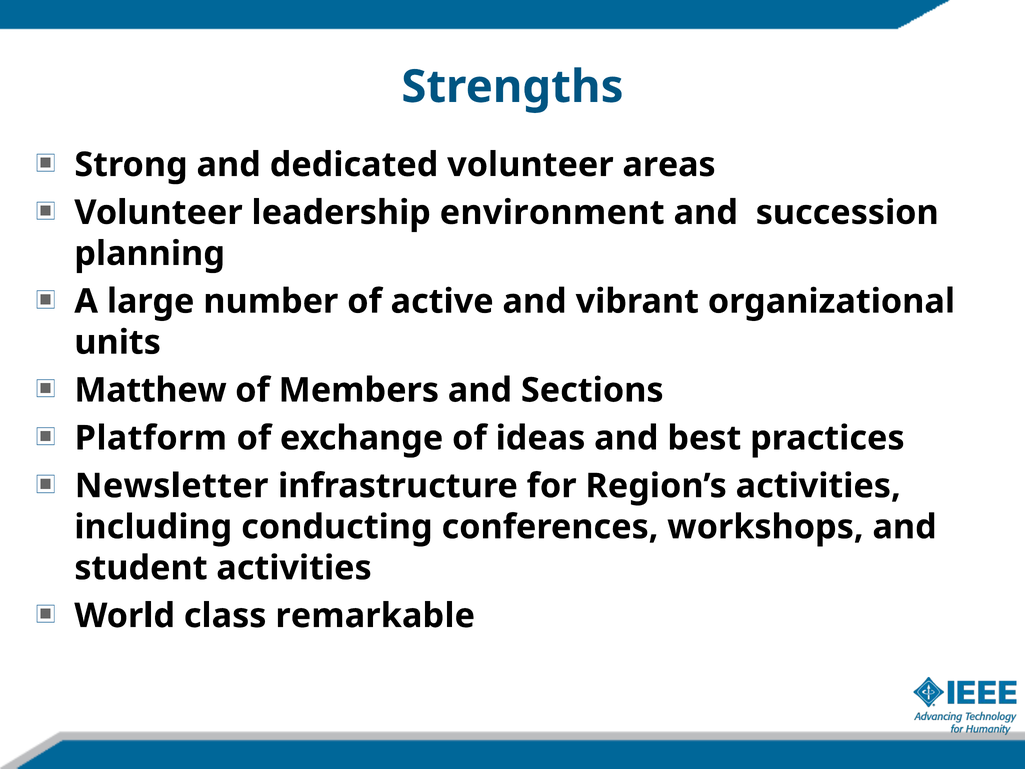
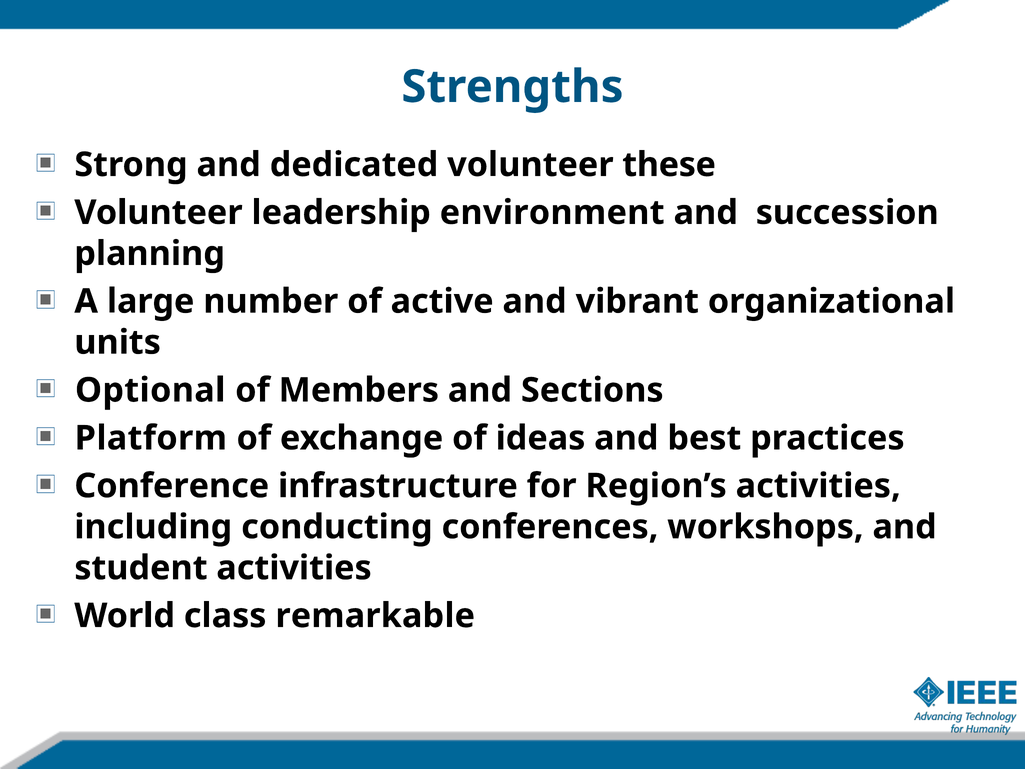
areas: areas -> these (669, 165)
Matthew: Matthew -> Optional (150, 390)
Newsletter: Newsletter -> Conference (172, 486)
